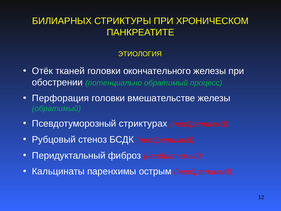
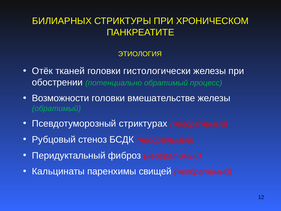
окончательного: окончательного -> гистологически (157, 71)
Перфорация: Перфорация -> Возможности (61, 98)
острым: острым -> свищей (155, 171)
